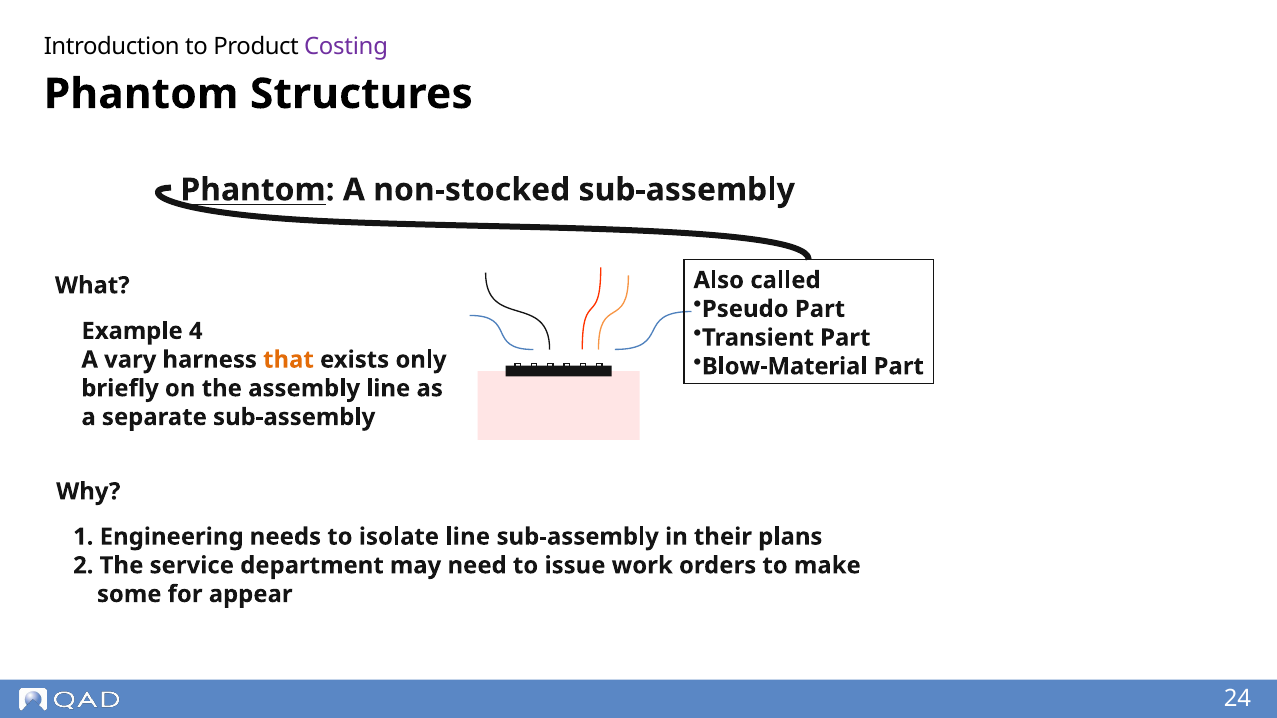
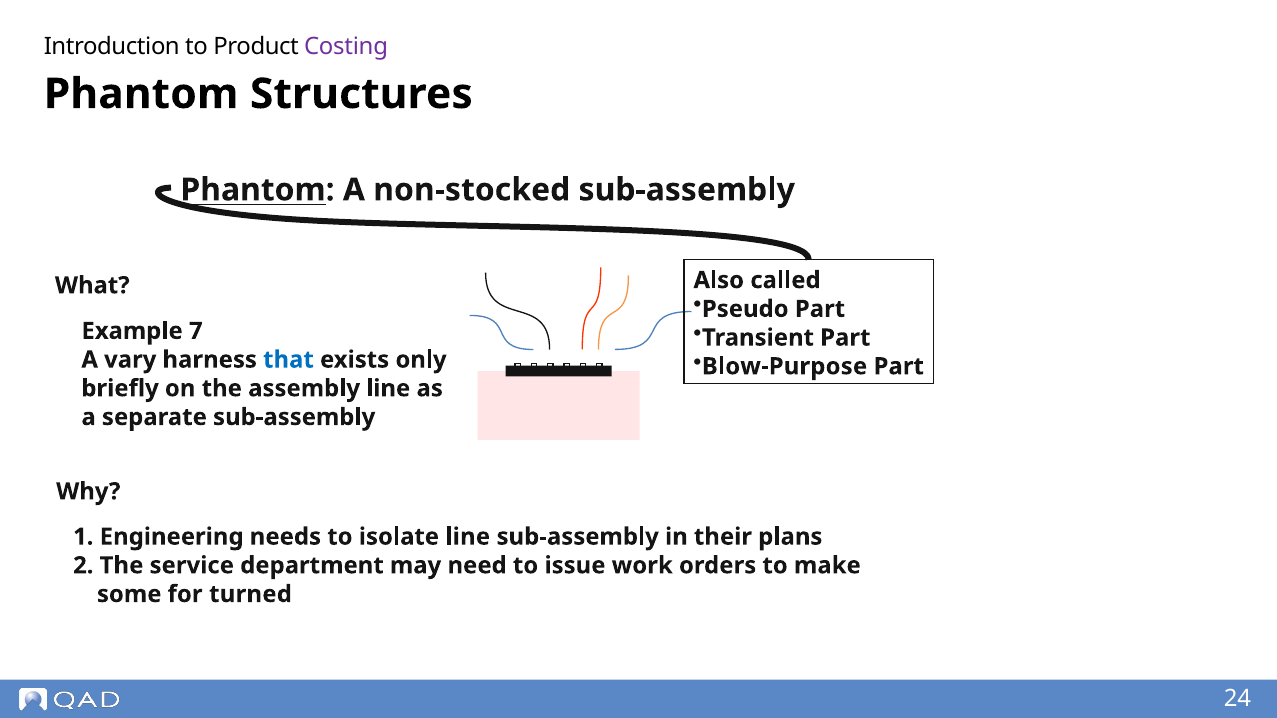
4: 4 -> 7 (196, 331)
Blow-Material: Blow-Material -> Blow-Purpose (785, 367)
that colour: orange -> blue (288, 360)
appear: appear -> turned (251, 594)
